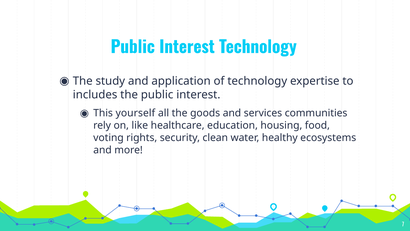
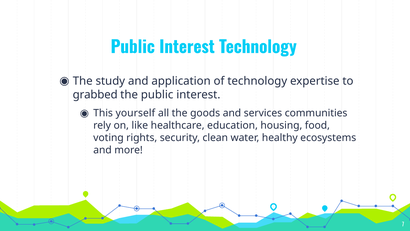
includes: includes -> grabbed (95, 94)
